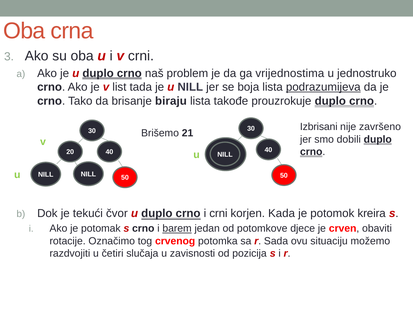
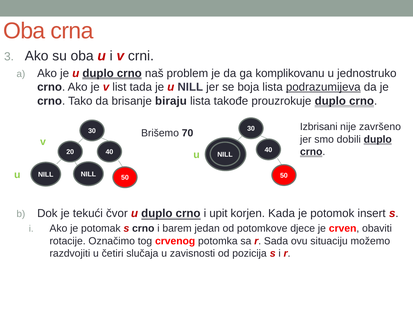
vrijednostima: vrijednostima -> komplikovanu (290, 73)
21: 21 -> 70 (188, 133)
i crni: crni -> upit (218, 213)
kreira: kreira -> insert (372, 213)
barem underline: present -> none (177, 228)
